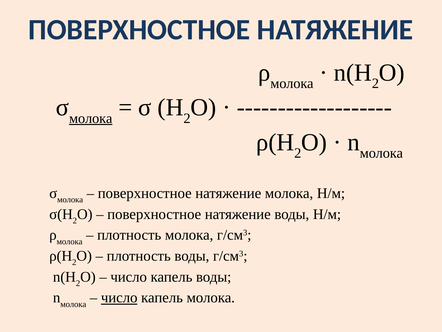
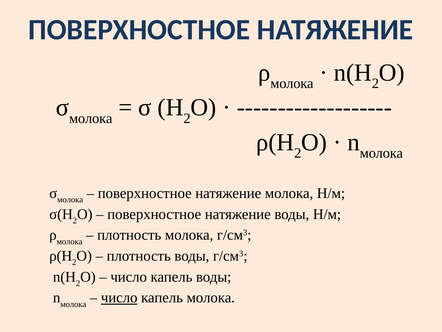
молока underline: present -> none (91, 118)
